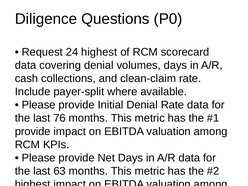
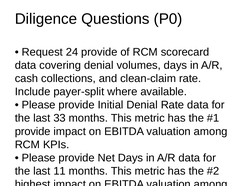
24 highest: highest -> provide (99, 52)
76: 76 -> 33 (60, 118)
63: 63 -> 11 (60, 171)
